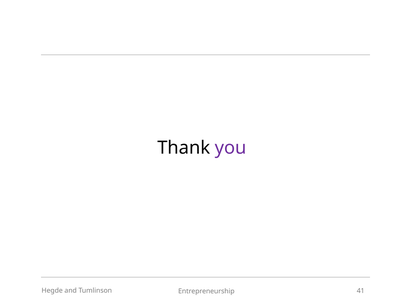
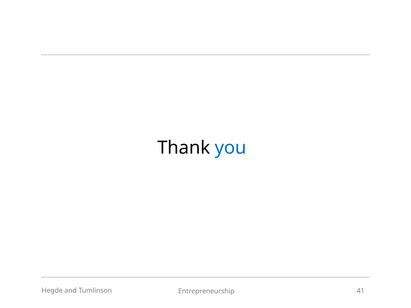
you colour: purple -> blue (231, 148)
